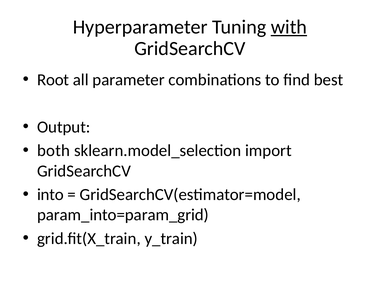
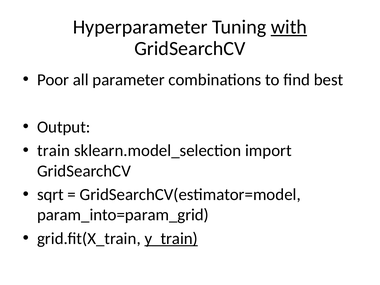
Root: Root -> Poor (53, 80)
both: both -> train (54, 151)
into: into -> sqrt (50, 195)
y_train underline: none -> present (171, 239)
